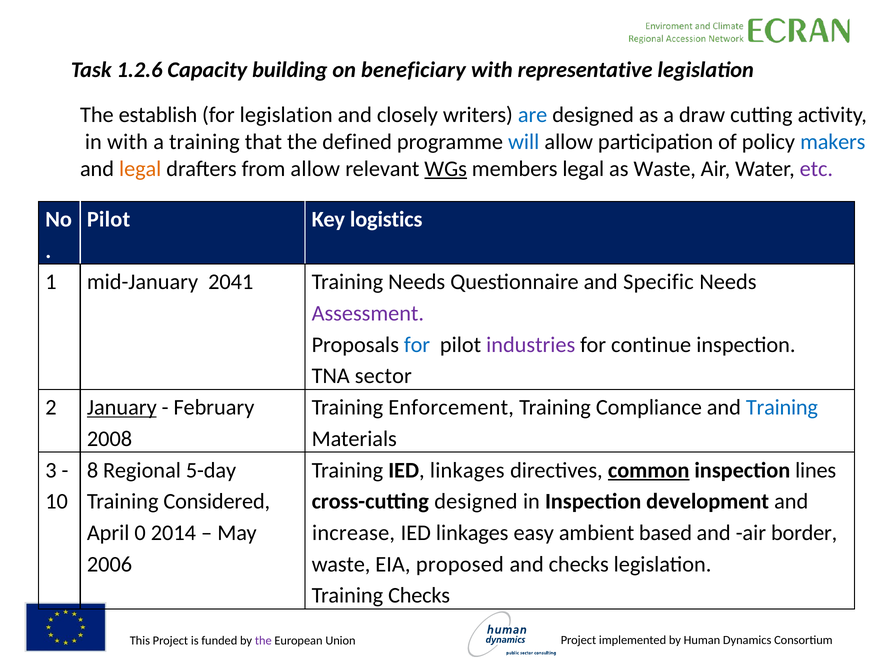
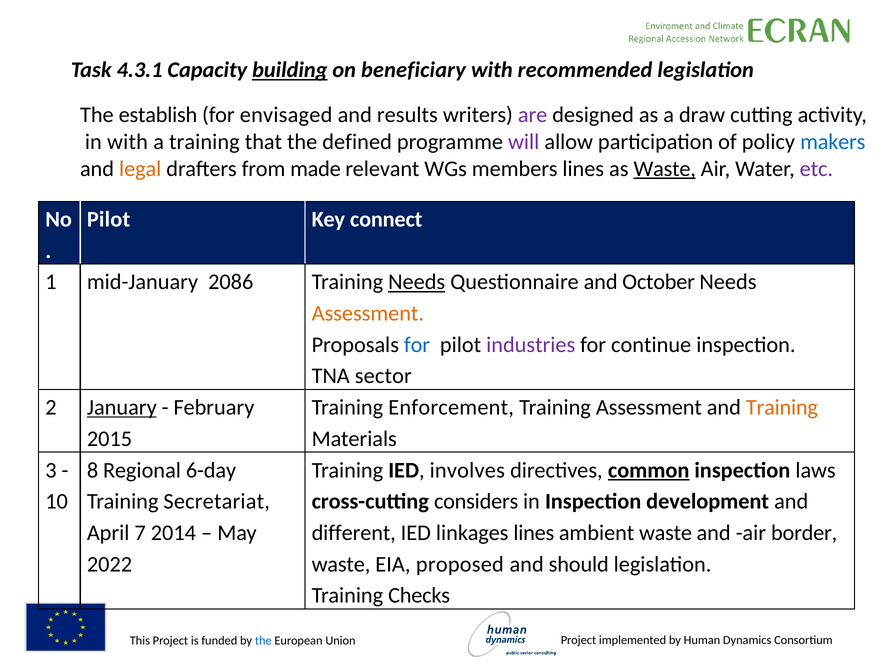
1.2.6: 1.2.6 -> 4.3.1 (140, 70)
building underline: none -> present (290, 70)
representative: representative -> recommended (585, 70)
for legislation: legislation -> envisaged (286, 115)
closely: closely -> results (407, 115)
are colour: blue -> purple (533, 115)
will colour: blue -> purple (524, 142)
from allow: allow -> made (315, 169)
WGs underline: present -> none (446, 169)
members legal: legal -> lines (583, 169)
Waste underline: none -> present (665, 169)
logistics: logistics -> connect (386, 219)
2041: 2041 -> 2086 (231, 282)
Needs underline: none -> present (417, 282)
Specific: Specific -> October (659, 282)
Assessment colour: purple -> orange (368, 313)
Training Compliance: Compliance -> Assessment (649, 407)
Training colour: blue -> orange (782, 407)
2008: 2008 -> 2015 (110, 439)
5-day: 5-day -> 6-day (211, 470)
Training IED linkages: linkages -> involves (467, 470)
lines: lines -> laws (816, 470)
Considered: Considered -> Secretariat (217, 501)
cross-cutting designed: designed -> considers (476, 501)
0: 0 -> 7 (140, 533)
increase: increase -> different (354, 533)
linkages easy: easy -> lines (534, 533)
ambient based: based -> waste (666, 533)
2006: 2006 -> 2022 (110, 564)
and checks: checks -> should (579, 564)
the colour: purple -> blue (263, 640)
